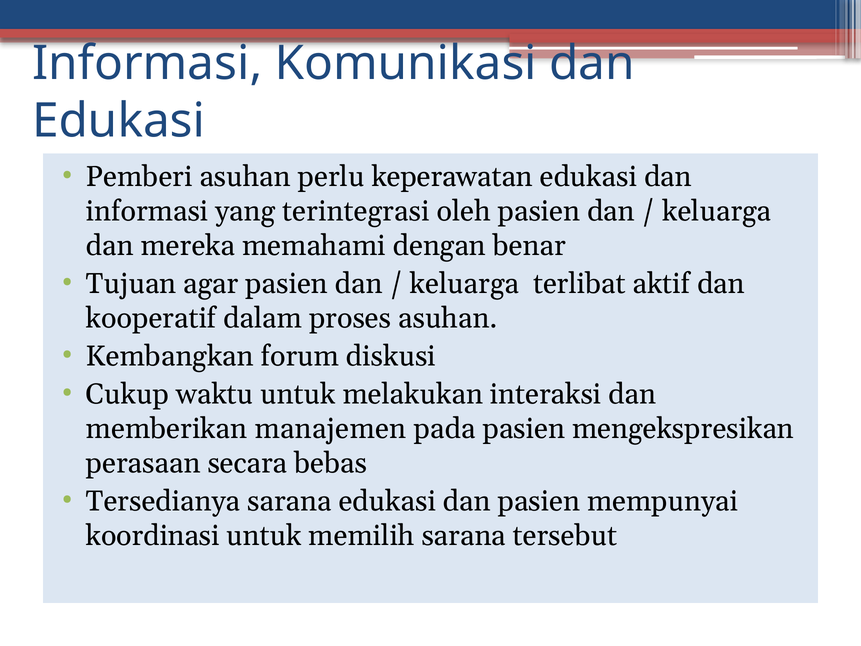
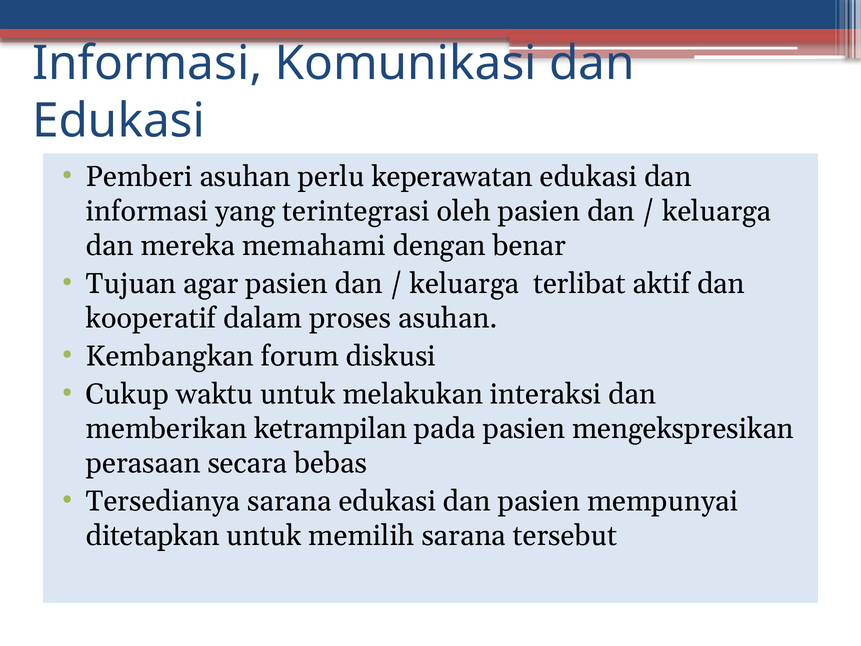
manajemen: manajemen -> ketrampilan (331, 429)
koordinasi: koordinasi -> ditetapkan (153, 536)
